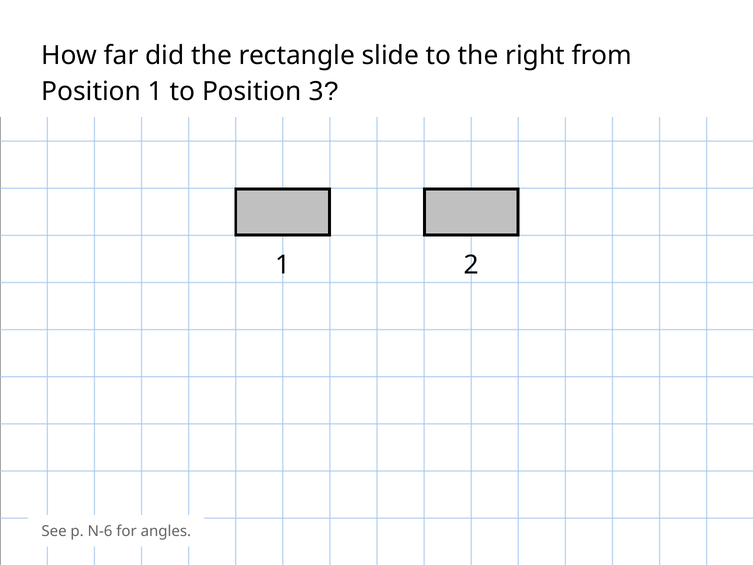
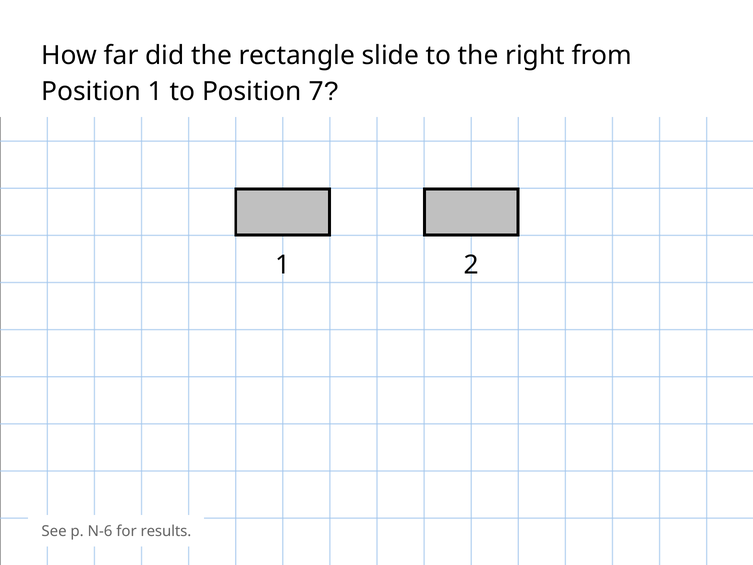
3: 3 -> 7 (316, 92)
angles: angles -> results (166, 531)
